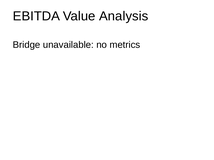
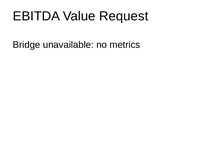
Analysis: Analysis -> Request (124, 16)
